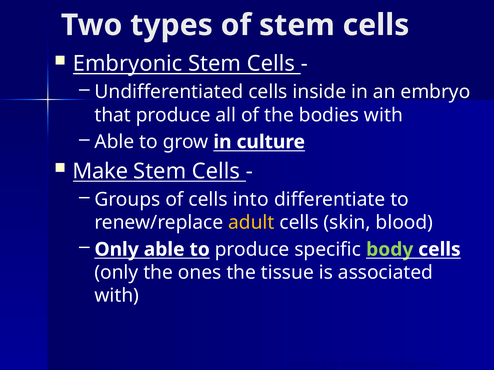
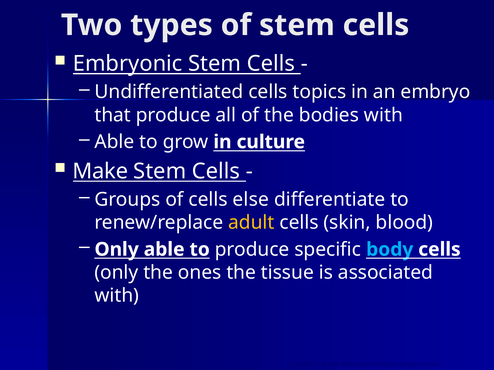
inside: inside -> topics (319, 92)
into: into -> else (251, 200)
body colour: light green -> light blue (390, 250)
